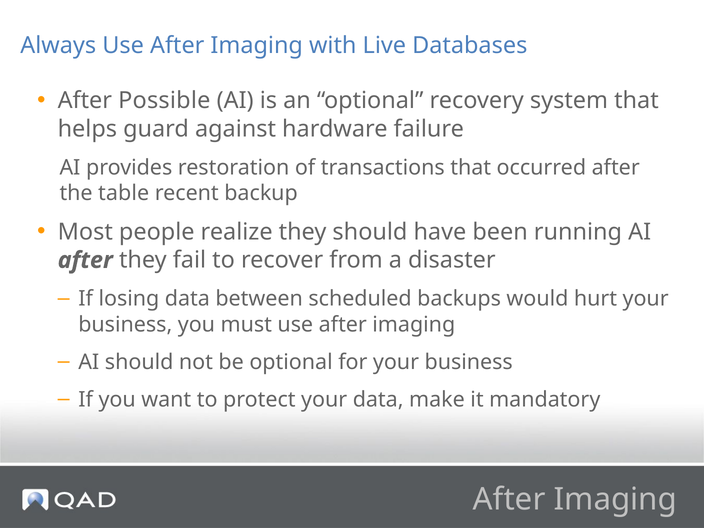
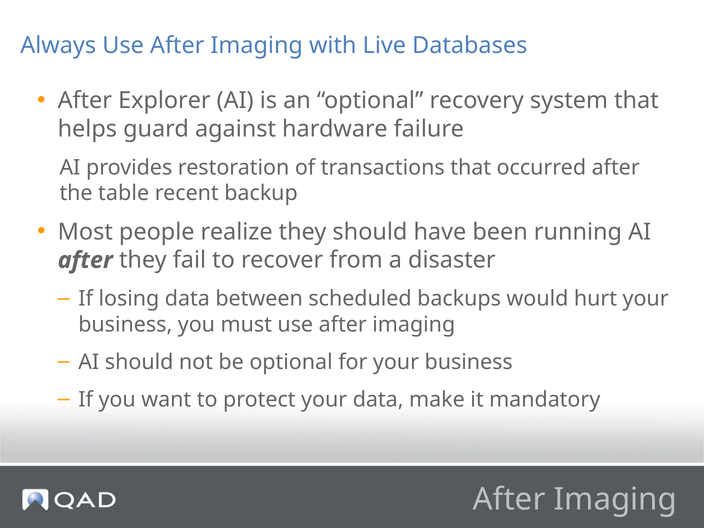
Possible: Possible -> Explorer (164, 101)
